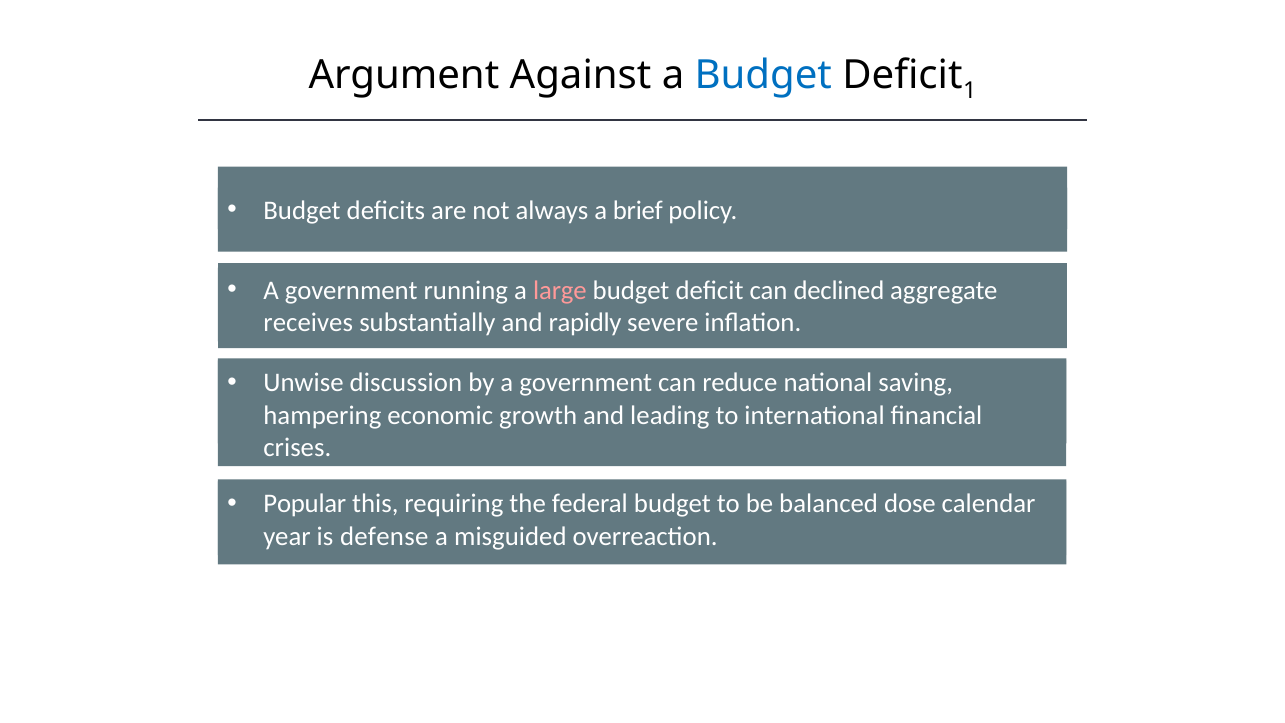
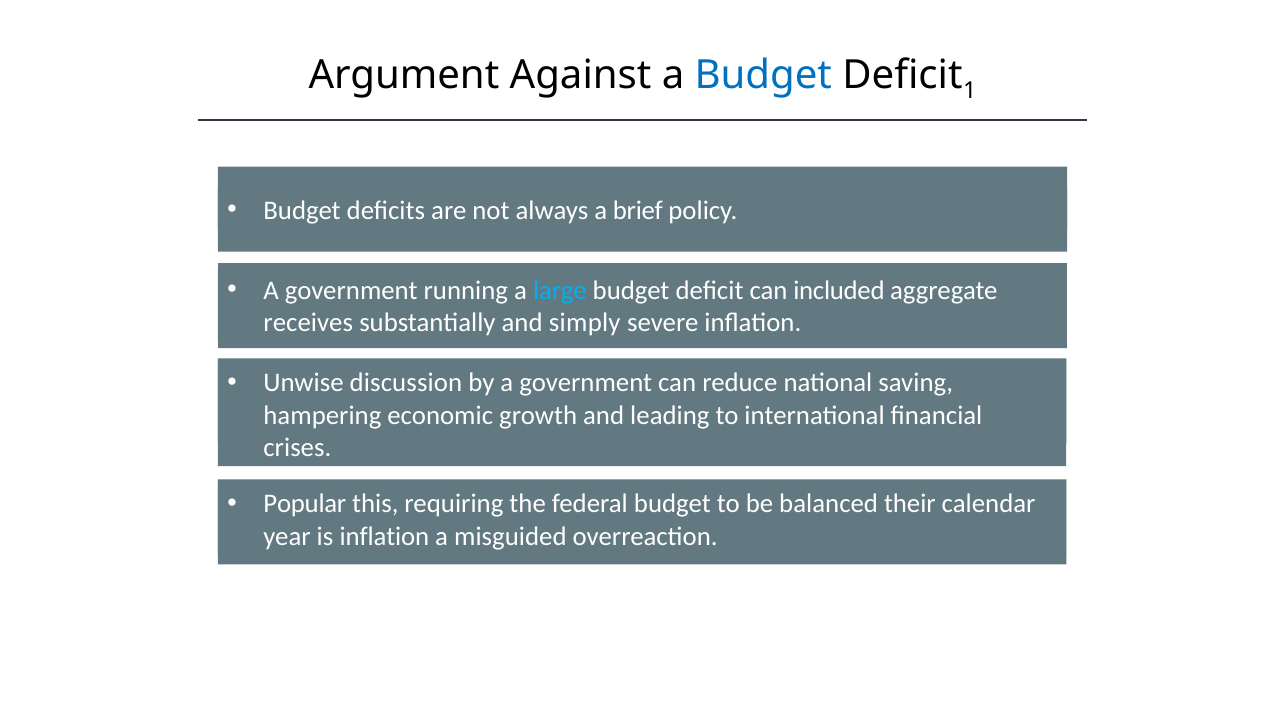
large colour: pink -> light blue (560, 290)
declined: declined -> included (839, 290)
rapidly: rapidly -> simply (585, 322)
dose: dose -> their (910, 504)
is defense: defense -> inflation (384, 536)
